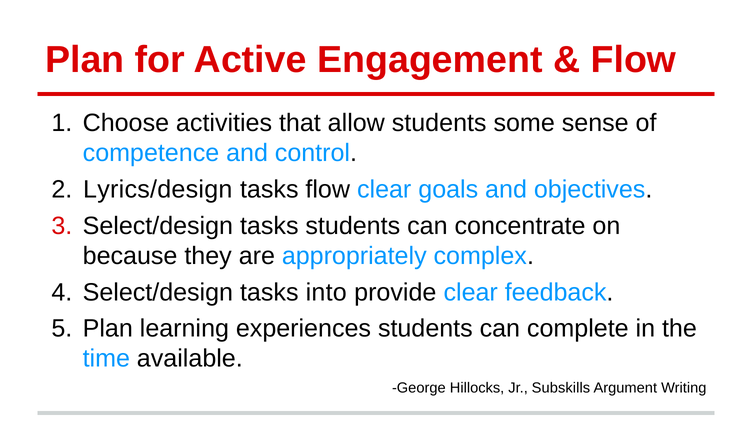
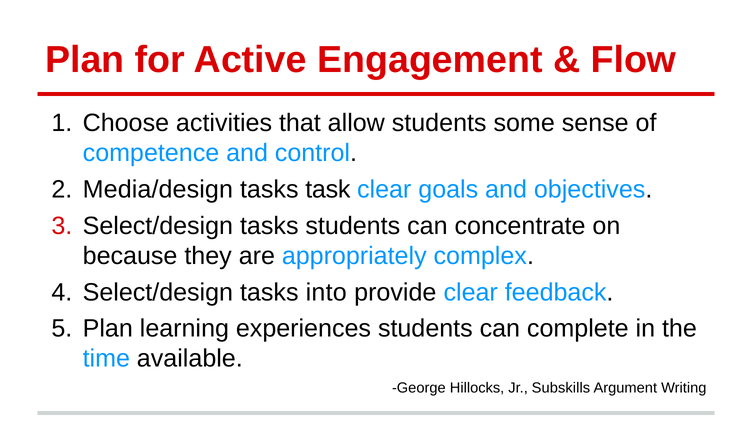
Lyrics/design: Lyrics/design -> Media/design (158, 189)
tasks flow: flow -> task (328, 189)
